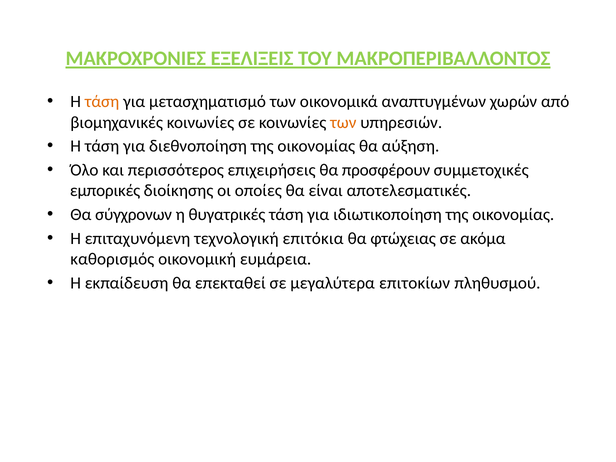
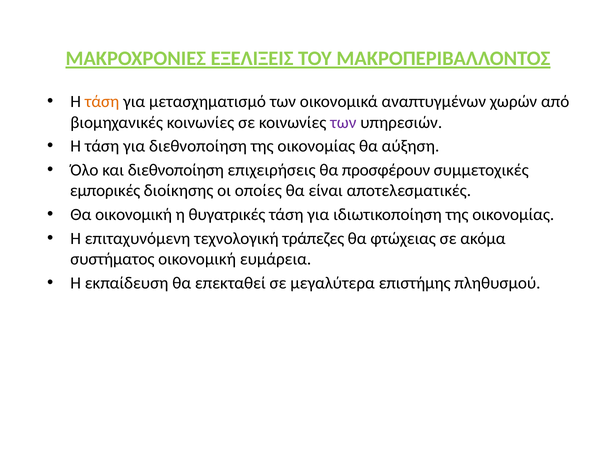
των colour: orange -> purple (343, 122)
και περισσότερος: περισσότερος -> διεθνοποίηση (176, 170)
Θα σύγχρονων: σύγχρονων -> οικονομική (134, 215)
επιτόκια: επιτόκια -> τράπεζες (313, 239)
καθορισμός: καθορισμός -> συστήματος (112, 259)
επιτοκίων: επιτοκίων -> επιστήμης (415, 283)
